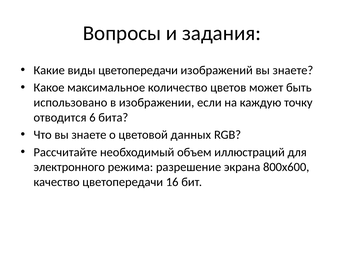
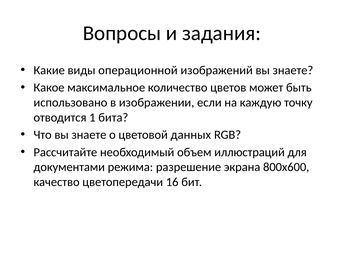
виды цветопередачи: цветопередачи -> операционной (138, 70)
6: 6 -> 1 (92, 117)
электронного: электронного -> документами (69, 167)
